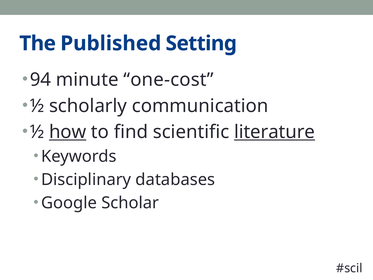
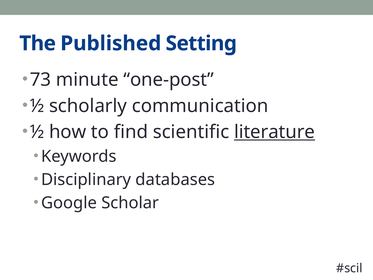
94: 94 -> 73 (40, 80)
one-cost: one-cost -> one-post (169, 80)
how underline: present -> none (68, 132)
